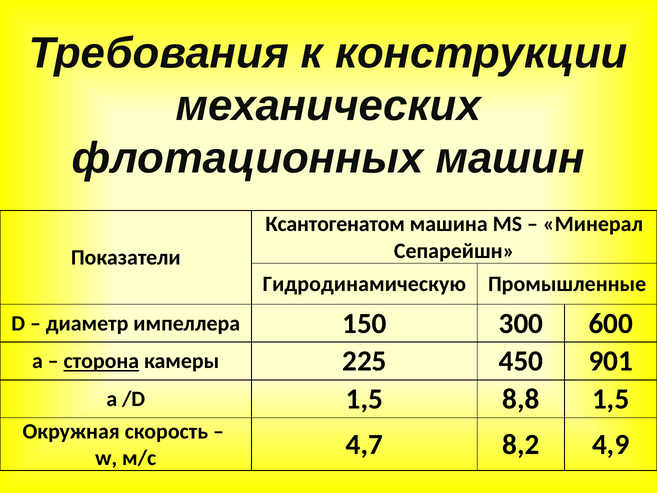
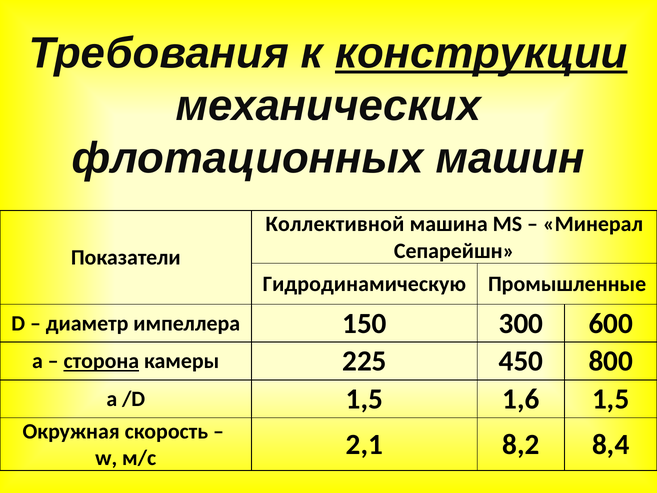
конструкции underline: none -> present (481, 53)
Ксантогенатом: Ксантогенатом -> Коллективной (335, 224)
901: 901 -> 800 (611, 361)
8,8: 8,8 -> 1,6 (521, 399)
4,7: 4,7 -> 2,1 (364, 444)
4,9: 4,9 -> 8,4 (611, 444)
